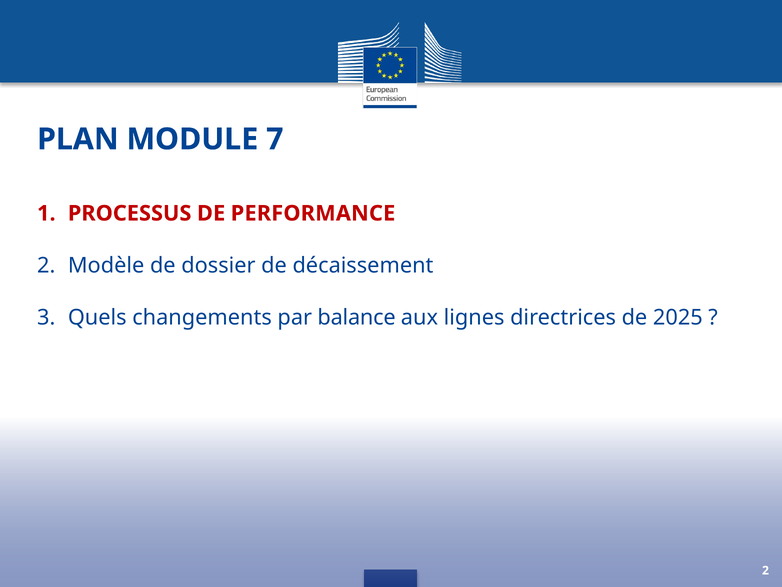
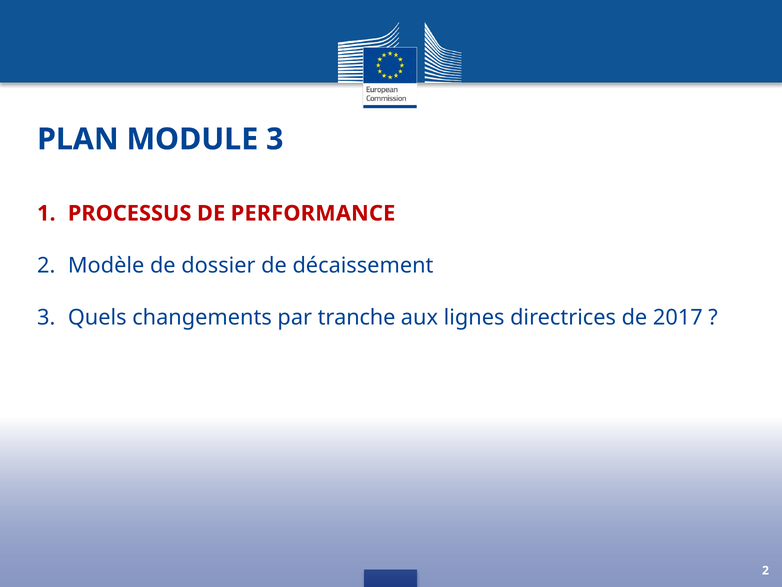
MODULE 7: 7 -> 3 (275, 139)
balance: balance -> tranche (357, 317)
2025: 2025 -> 2017 (678, 317)
